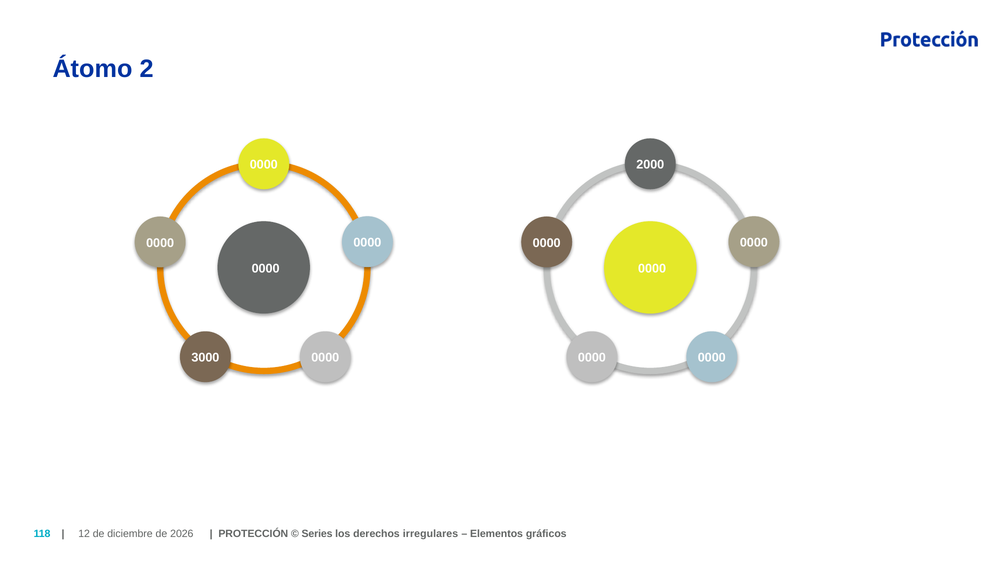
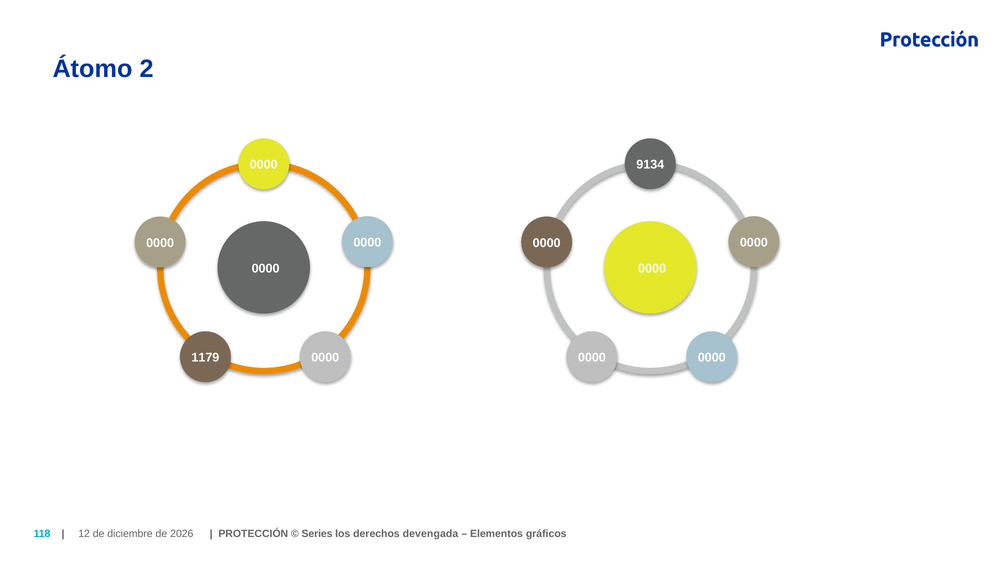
2000: 2000 -> 9134 (650, 165)
3000: 3000 -> 1179 (205, 358)
irregulares: irregulares -> devengada (430, 534)
